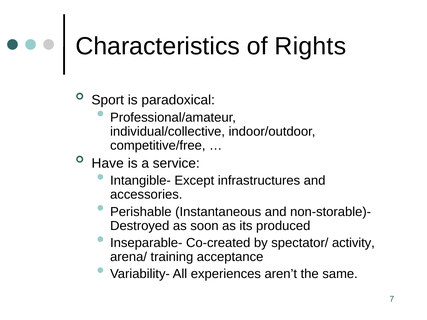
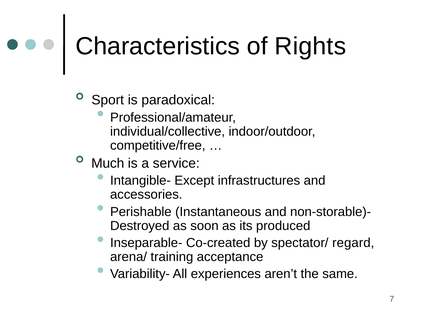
Have: Have -> Much (108, 163)
activity: activity -> regard (353, 243)
